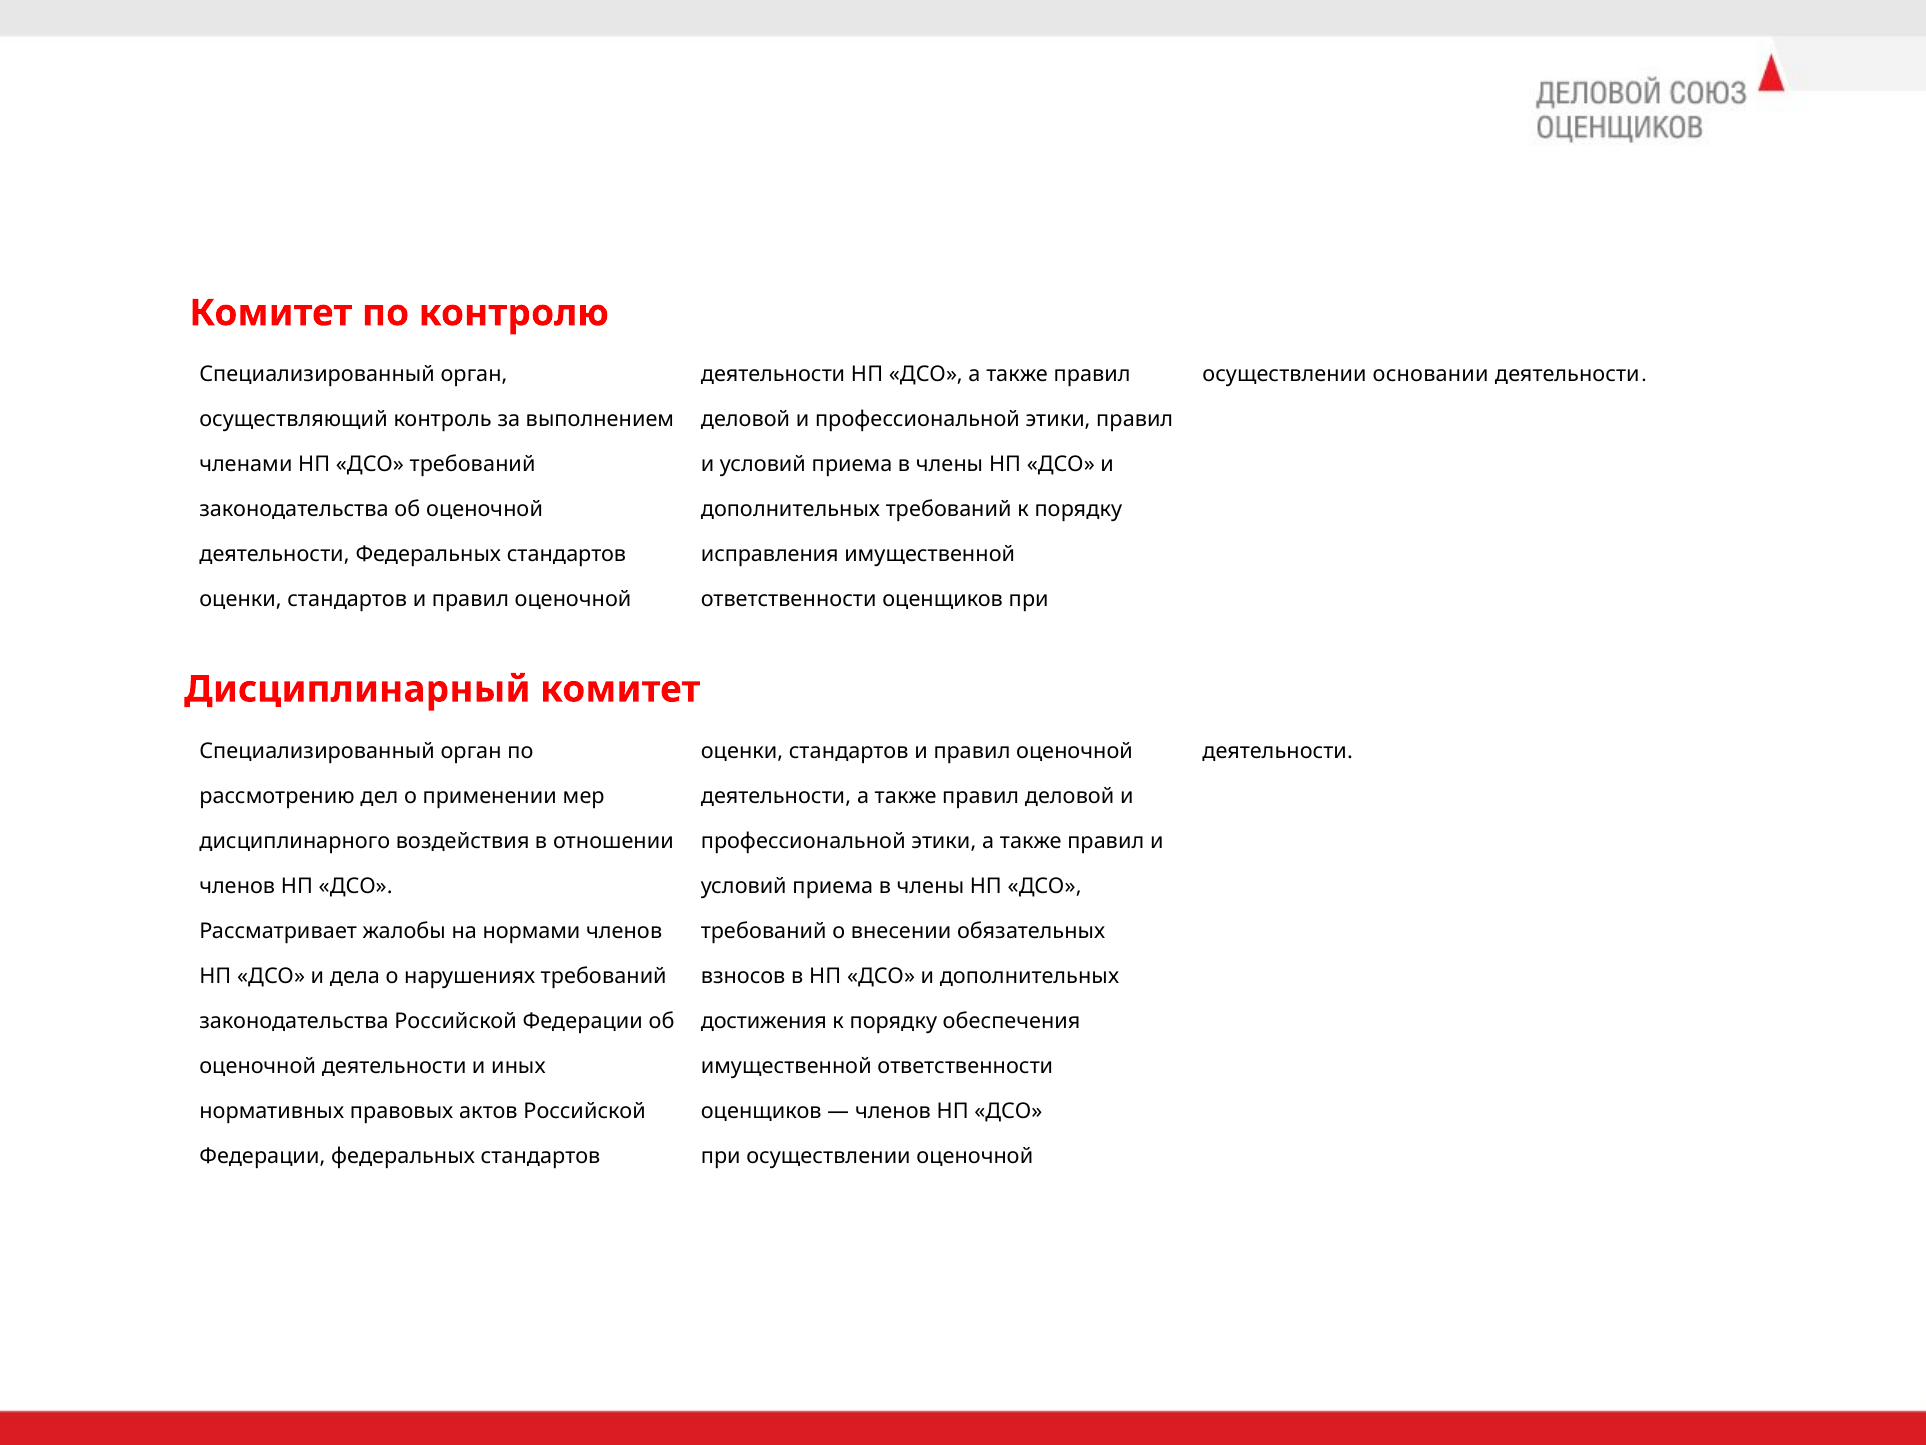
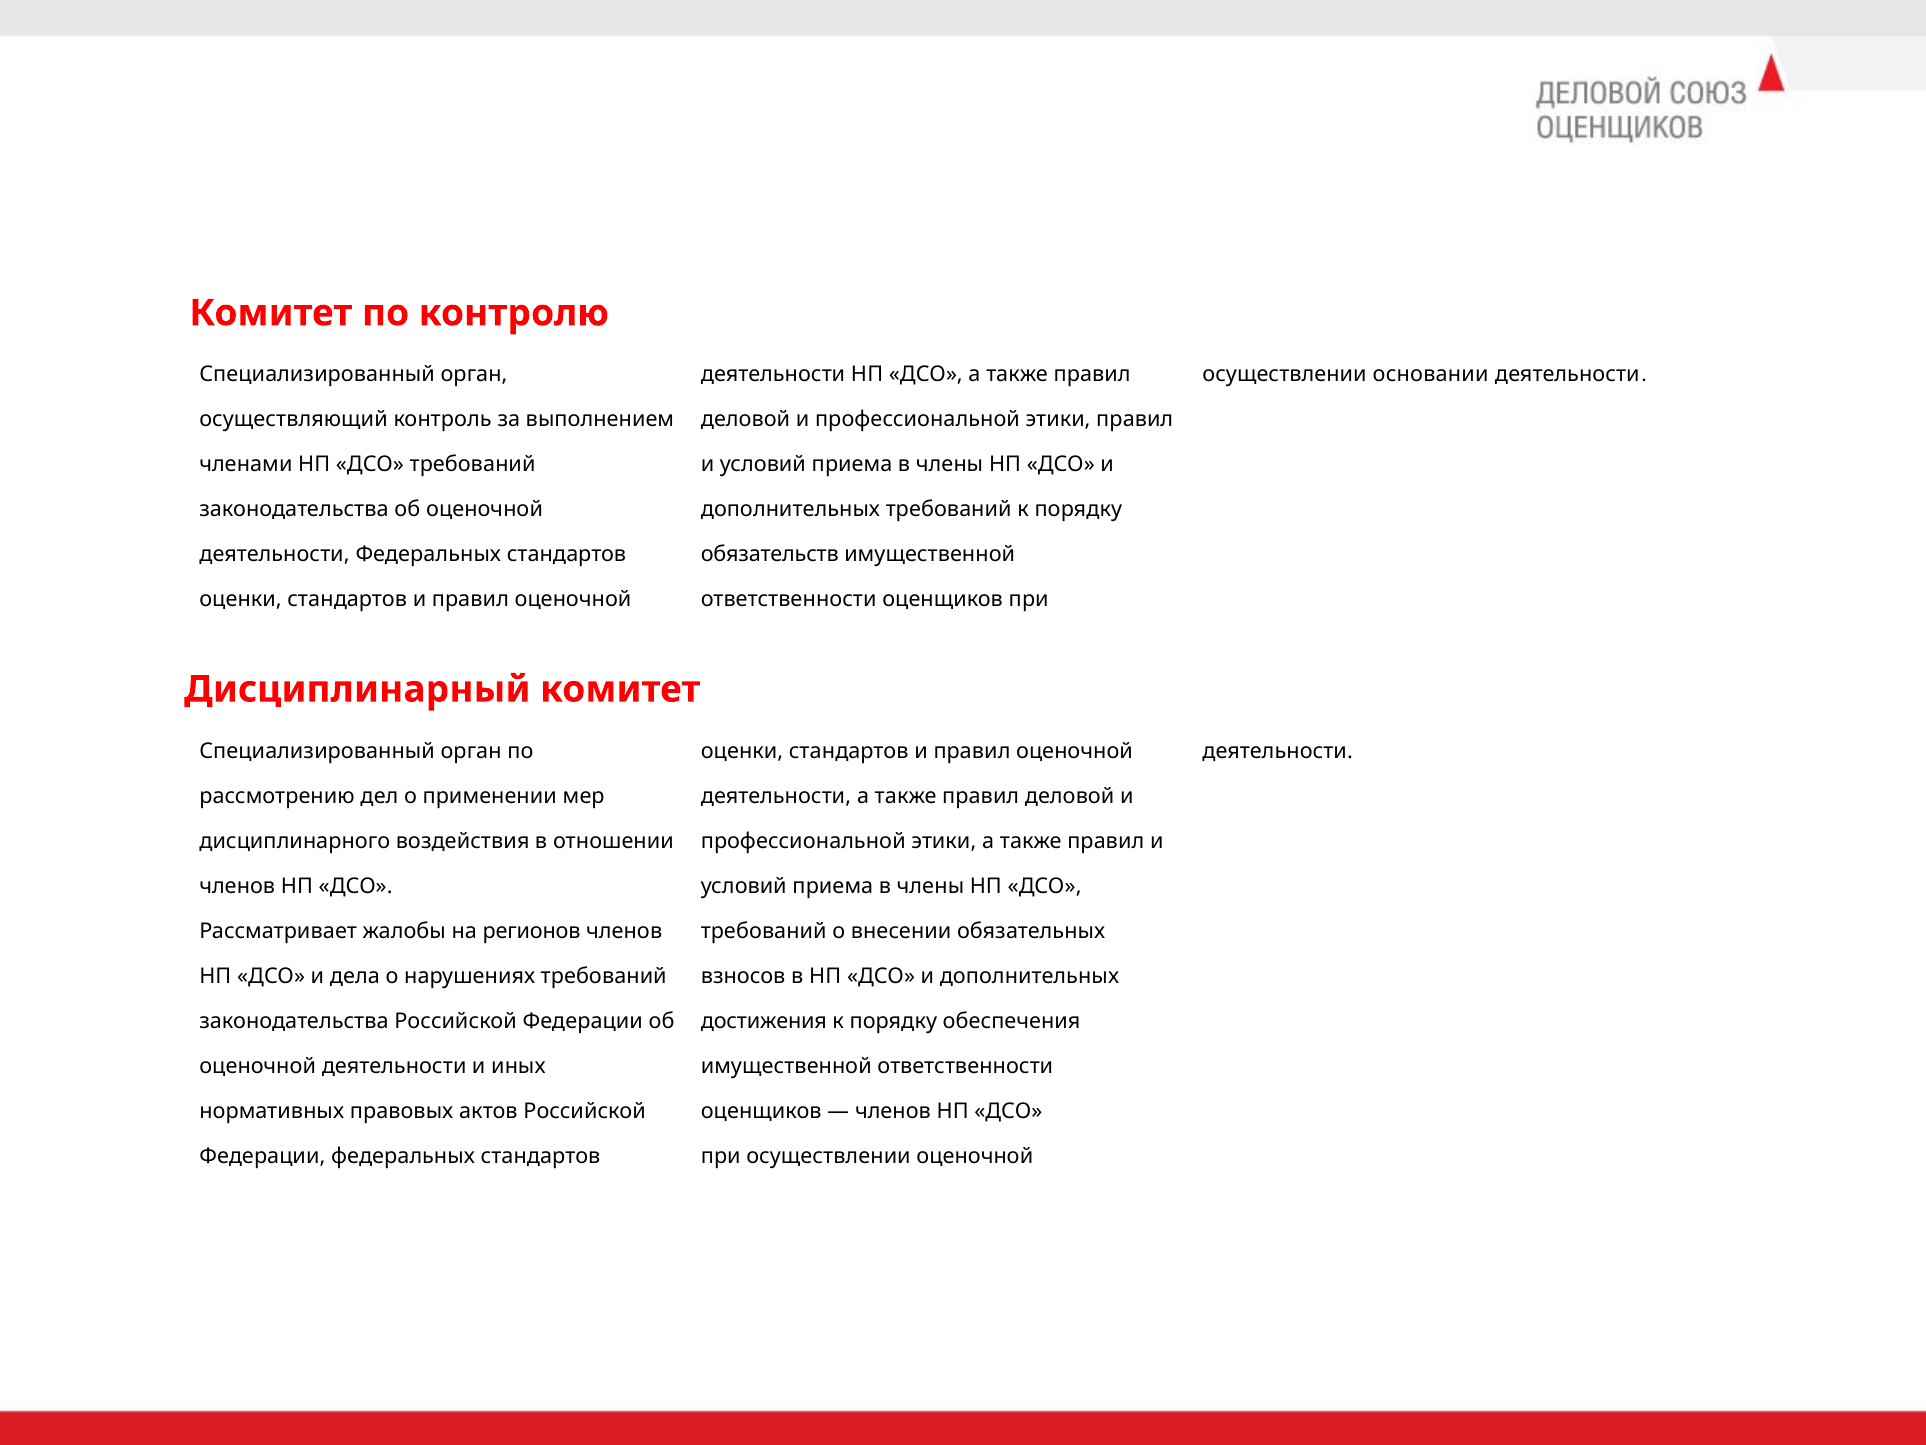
исправления: исправления -> обязательств (770, 554)
нормами: нормами -> регионов (532, 931)
